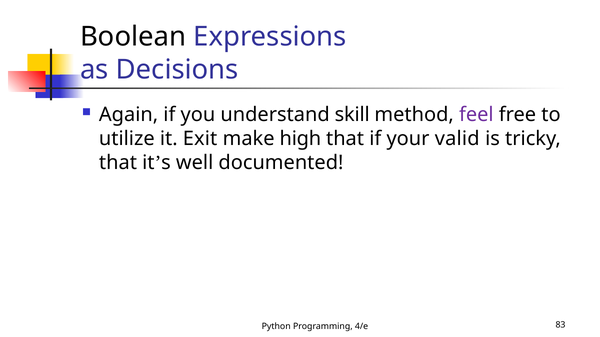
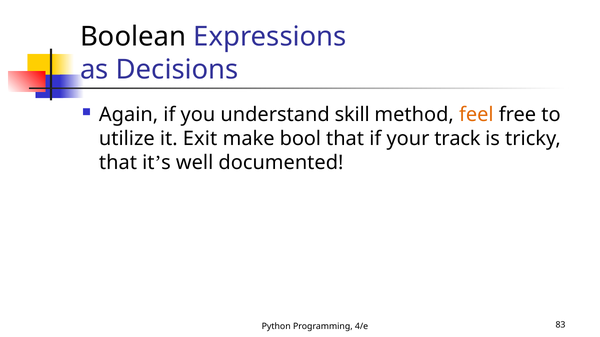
feel colour: purple -> orange (476, 115)
high: high -> bool (300, 139)
valid: valid -> track (457, 139)
